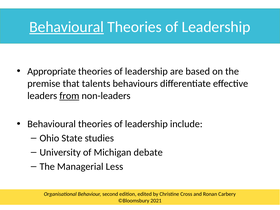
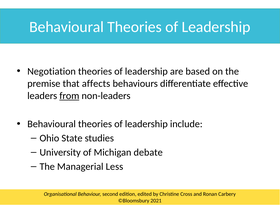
Behavioural underline: present -> none (67, 27)
Appropriate: Appropriate -> Negotiation (52, 71)
talents: talents -> affects (96, 84)
